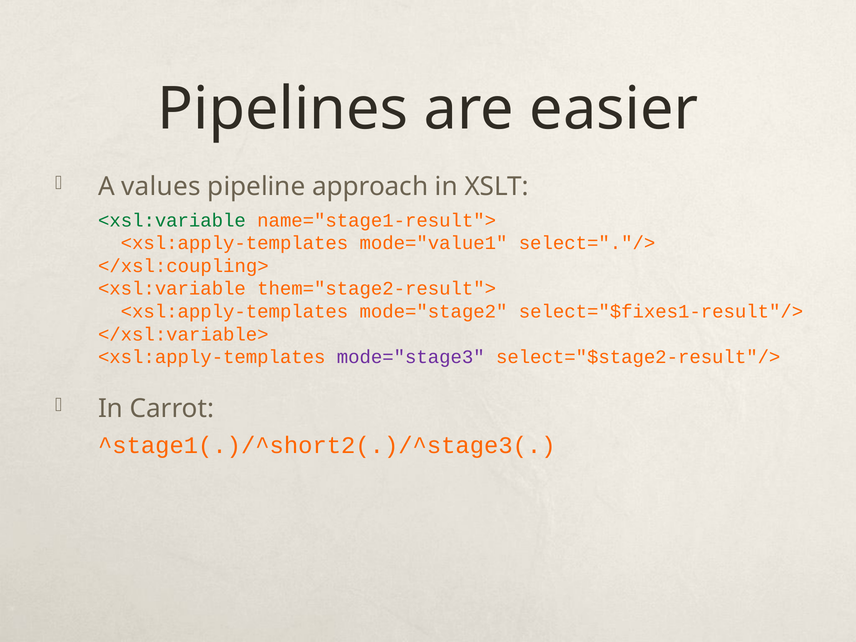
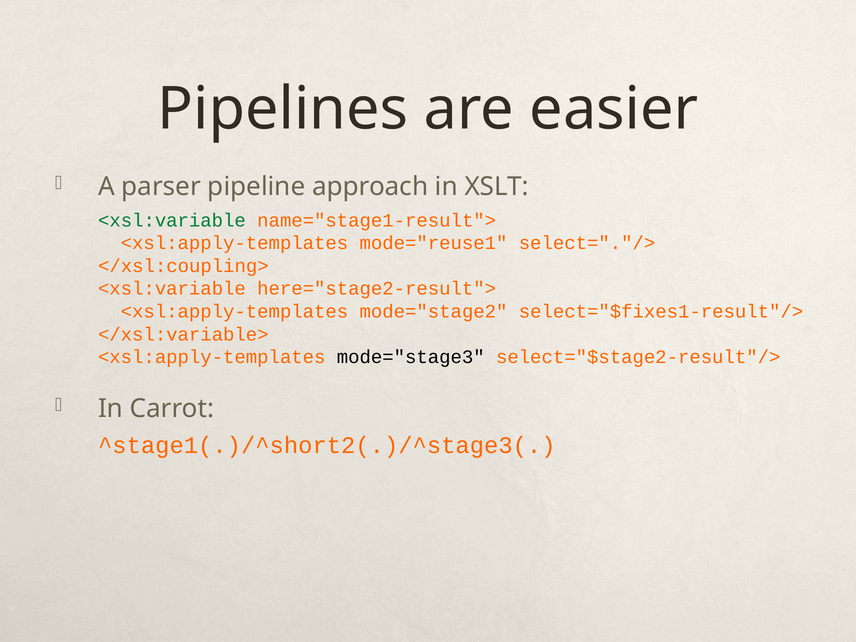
values: values -> parser (161, 187)
mode="value1: mode="value1 -> mode="reuse1 (434, 243)
them="stage2-result">: them="stage2-result"> -> here="stage2-result"> (377, 289)
mode="stage3 colour: purple -> black (411, 357)
